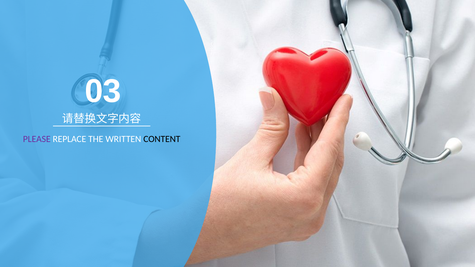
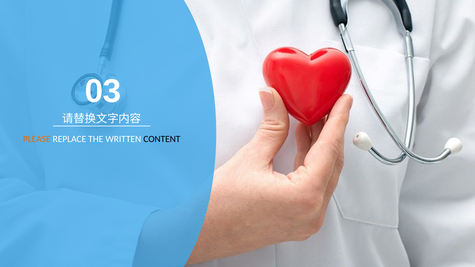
PLEASE colour: purple -> orange (37, 139)
